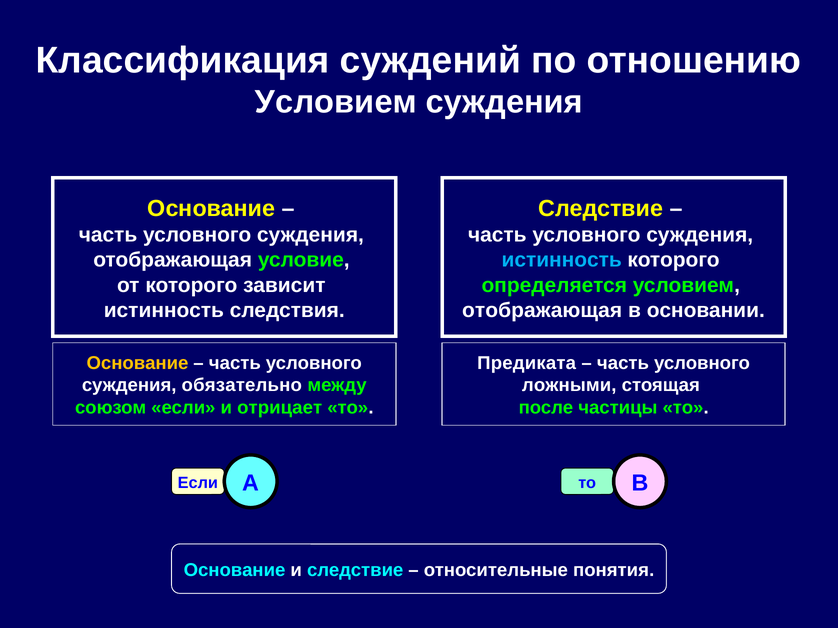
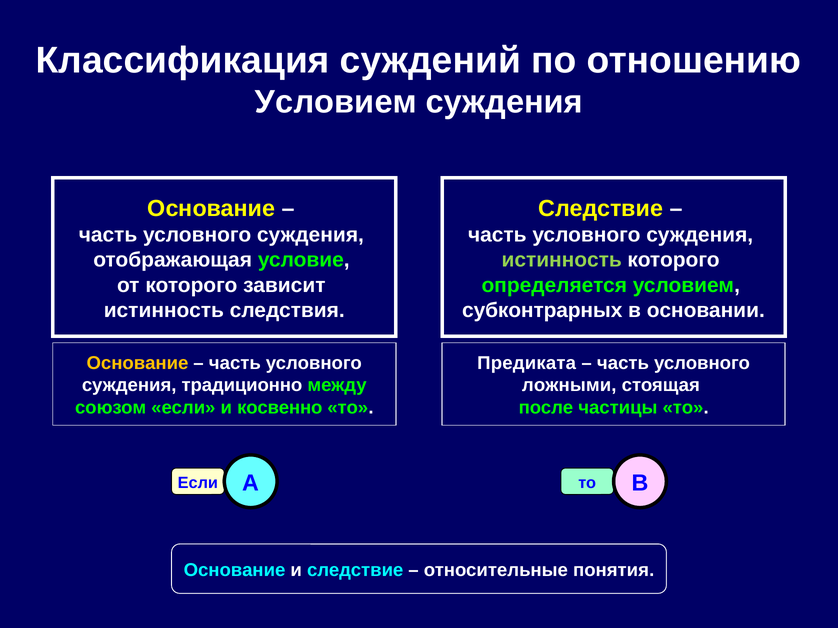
истинность colour: light blue -> light green (562, 260)
отображающая: отображающая -> субконтрарных (542, 310)
обязательно: обязательно -> традиционно (242, 386)
отрицает: отрицает -> косвенно (280, 408)
